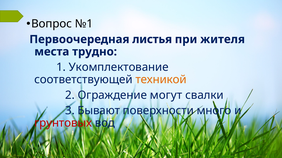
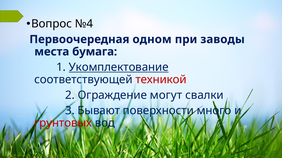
№1: №1 -> №4 (84, 24)
листья: листья -> одном (152, 40)
жителя: жителя -> заводы (223, 40)
трудно: трудно -> бумага (95, 52)
Укомплектование underline: none -> present (119, 67)
техникой colour: orange -> red (161, 80)
